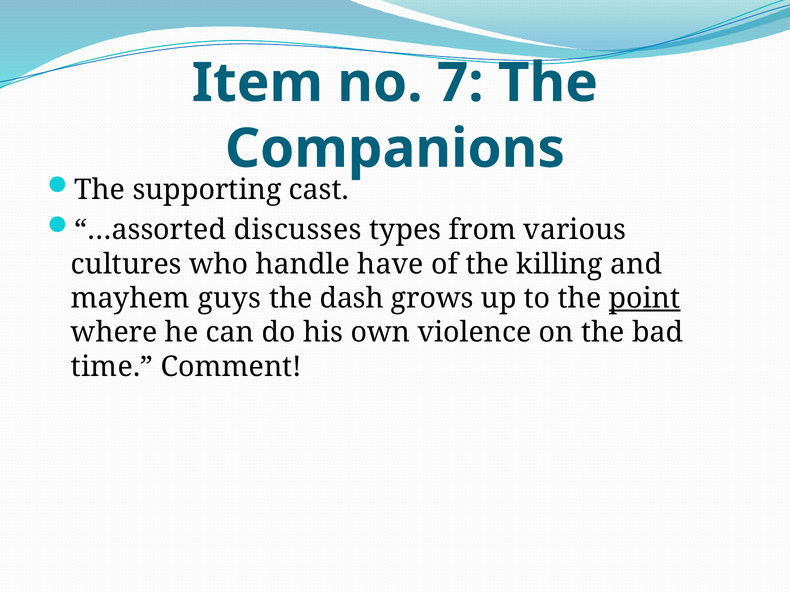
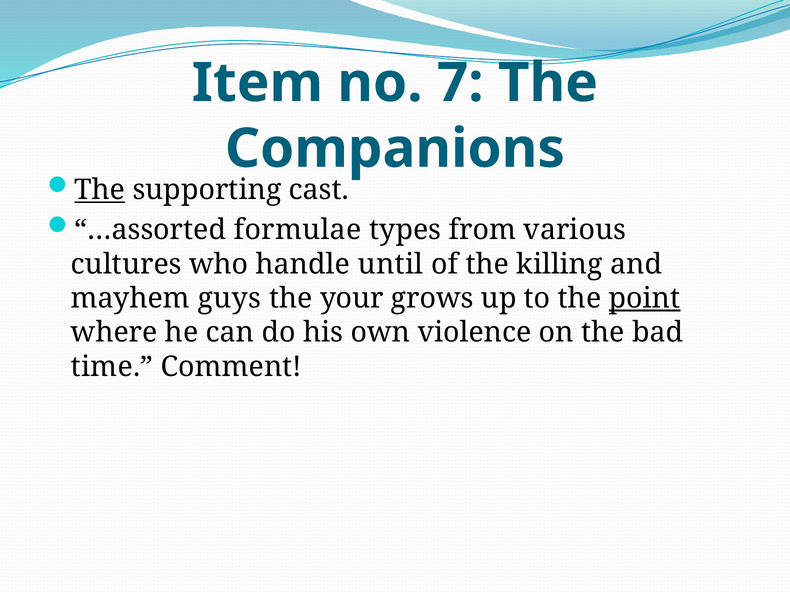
The underline: none -> present (100, 190)
discusses: discusses -> formulae (298, 230)
have: have -> until (390, 264)
dash: dash -> your (352, 299)
